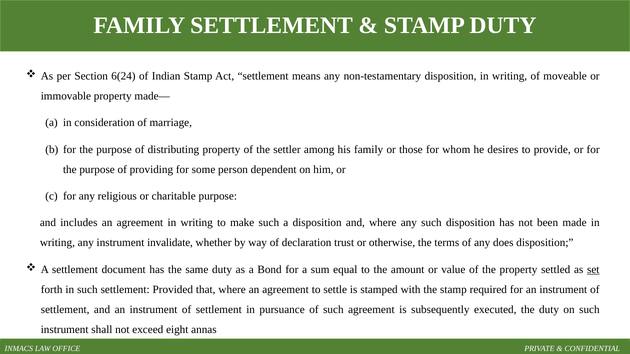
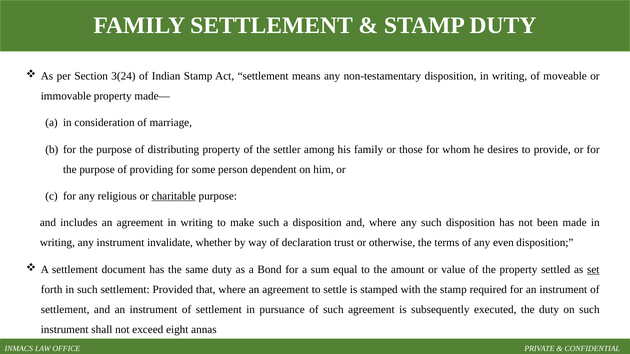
6(24: 6(24 -> 3(24 (123, 76)
charitable underline: none -> present (174, 196)
does: does -> even (503, 243)
